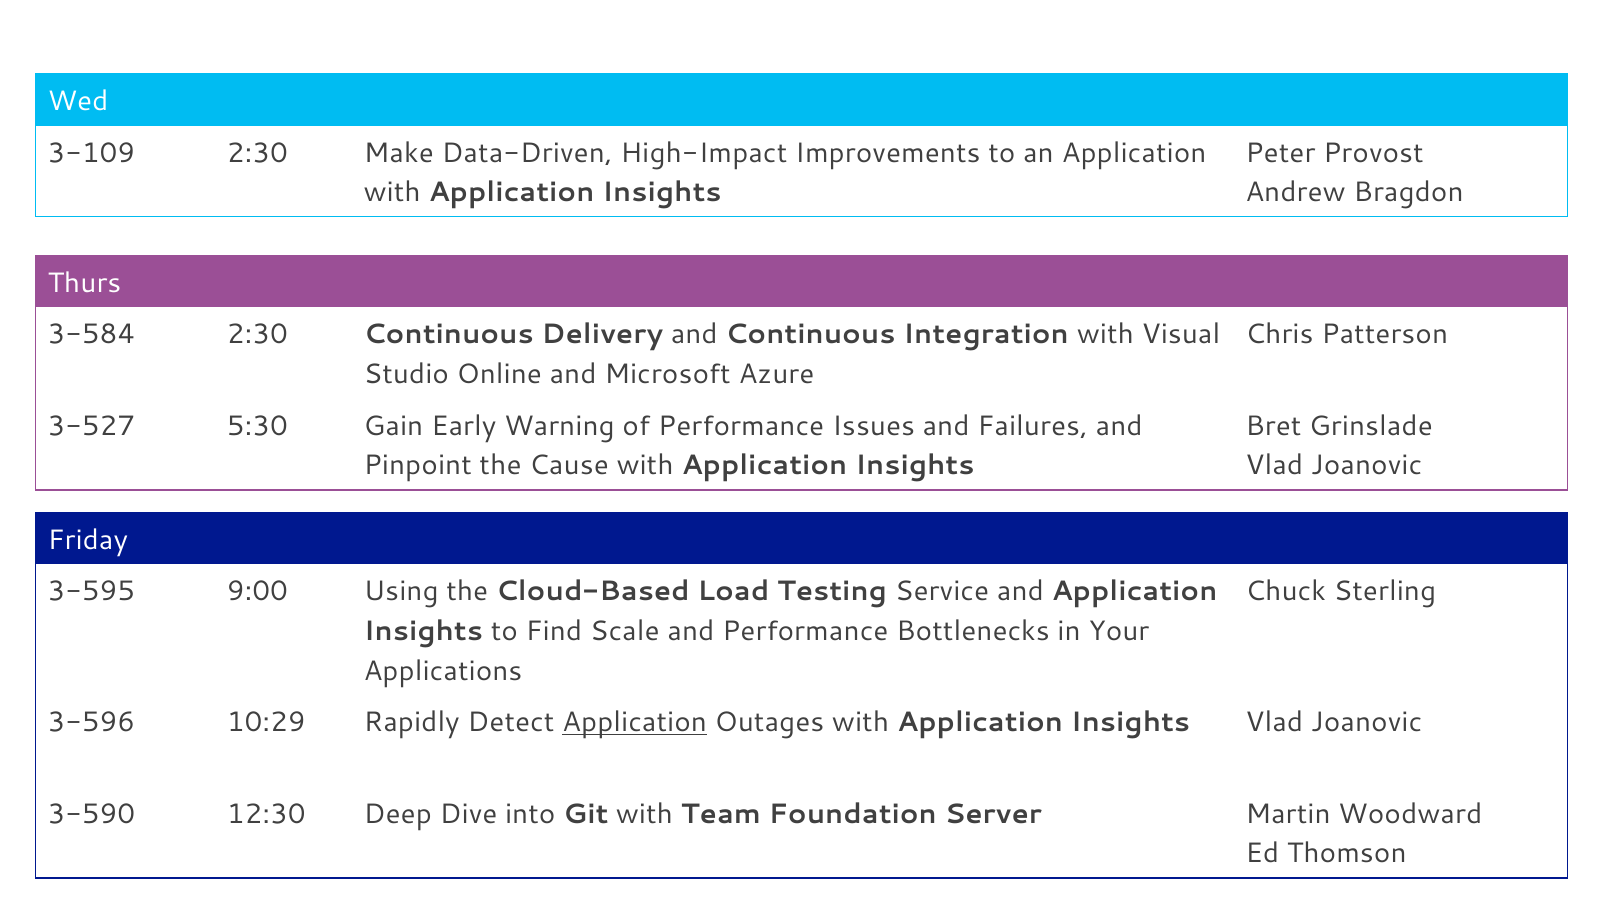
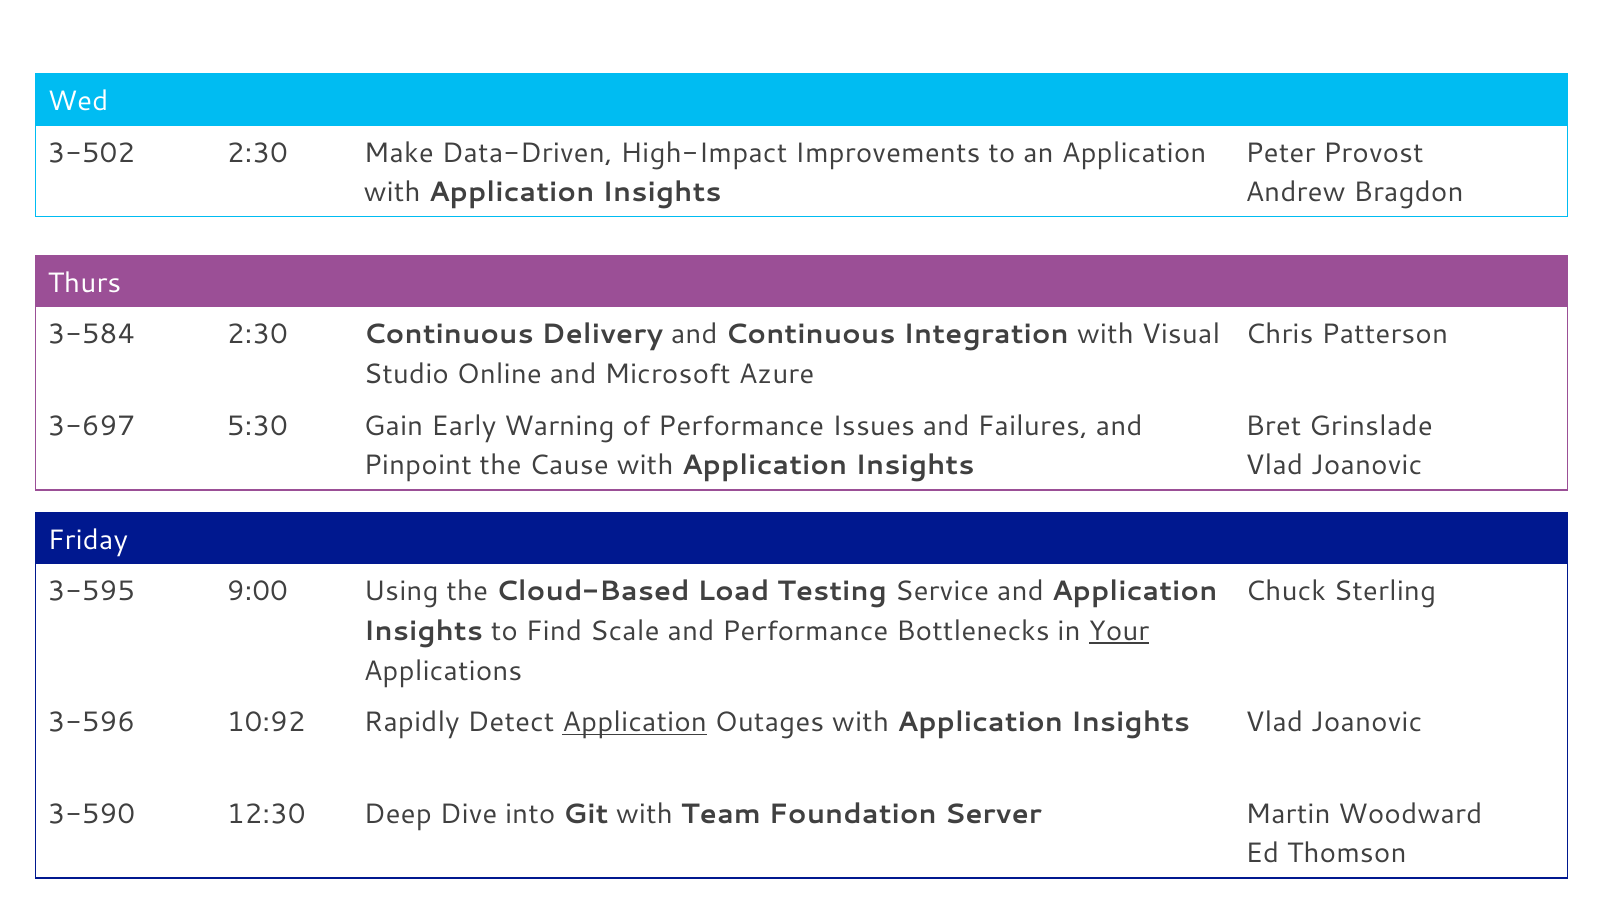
3-109: 3-109 -> 3-502 (91, 153)
3-527: 3-527 -> 3-697 (91, 426)
Your underline: none -> present (1119, 631)
10:29: 10:29 -> 10:92 (266, 723)
